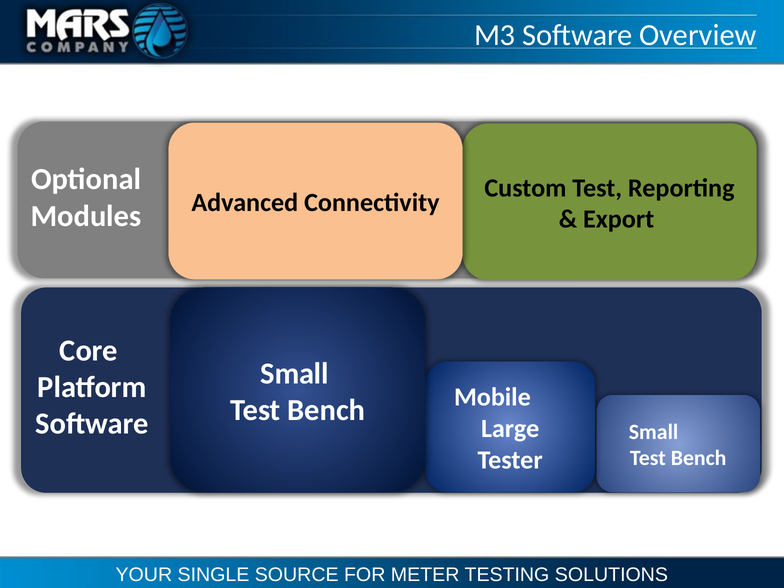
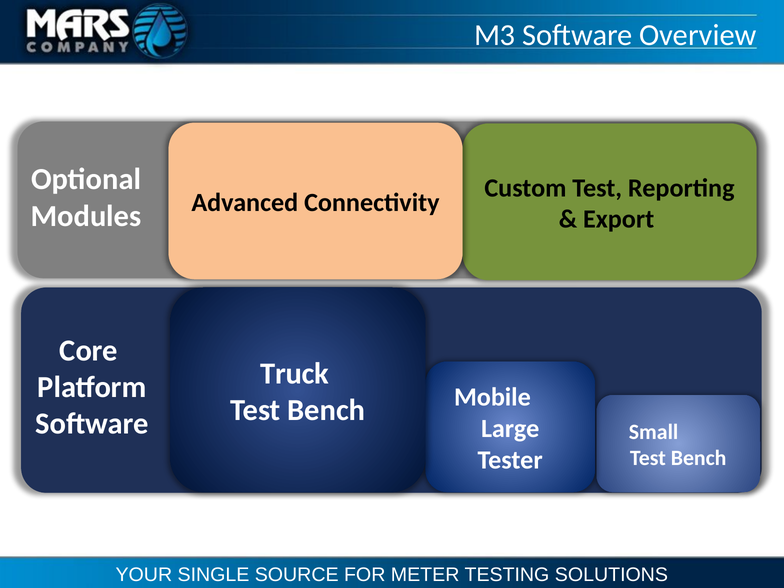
Small: Small -> Truck (294, 374)
